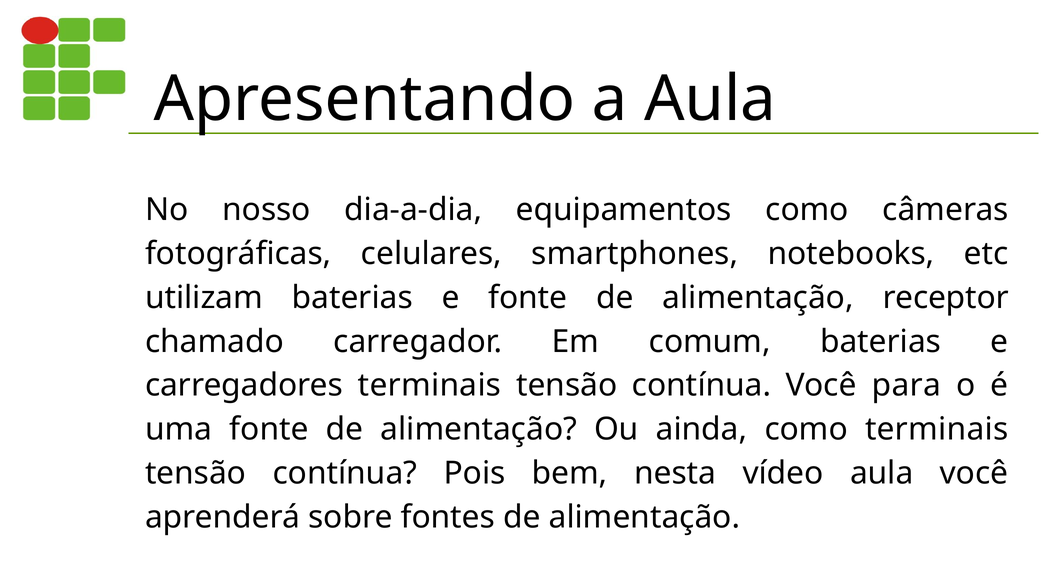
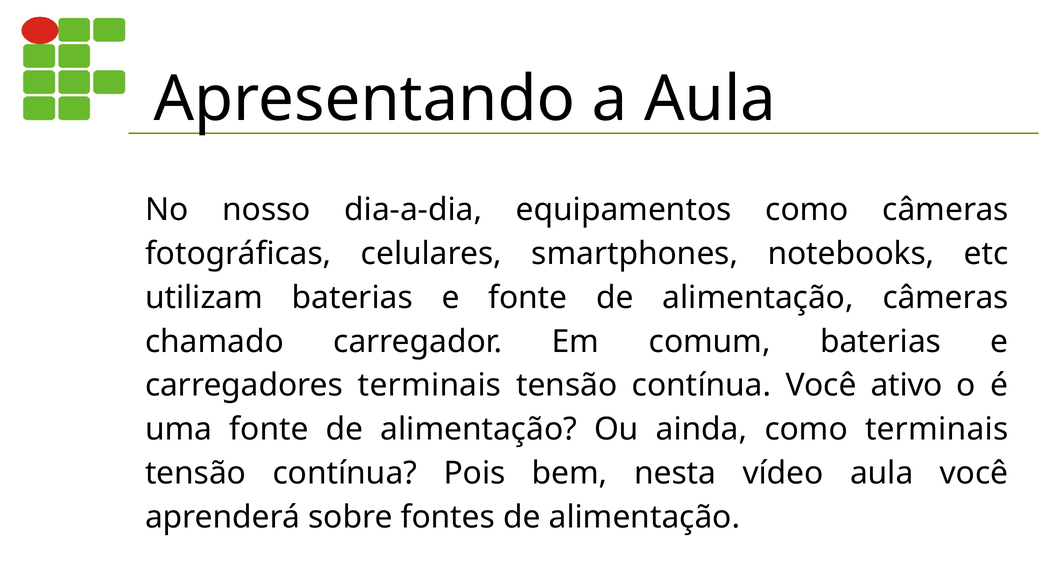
alimentação receptor: receptor -> câmeras (946, 297)
para: para -> ativo (907, 385)
